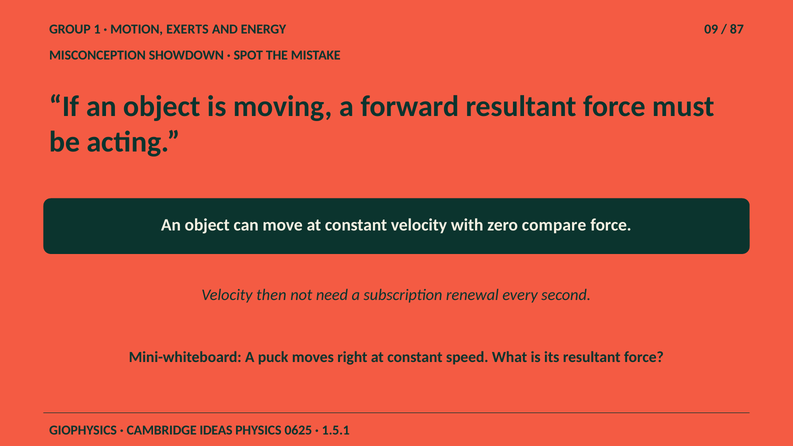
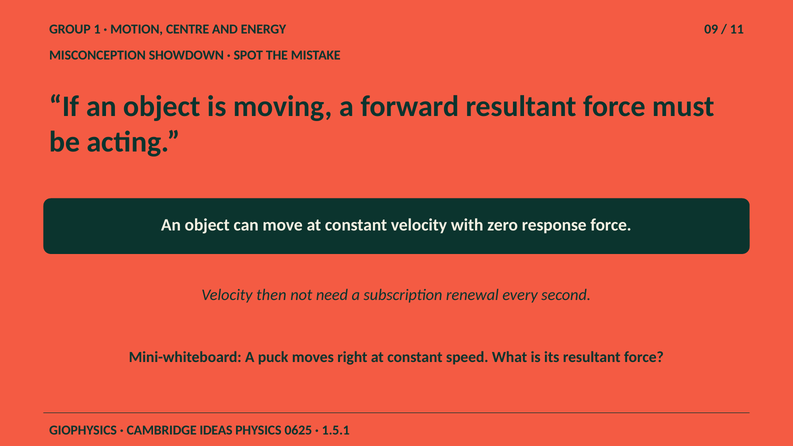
EXERTS: EXERTS -> CENTRE (188, 29)
87: 87 -> 11 (737, 29)
compare: compare -> response (554, 225)
